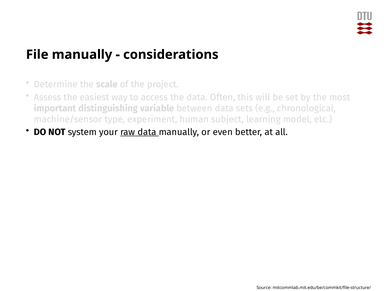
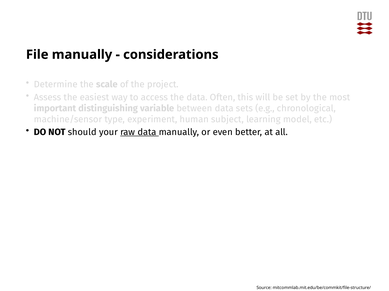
system: system -> should (82, 132)
